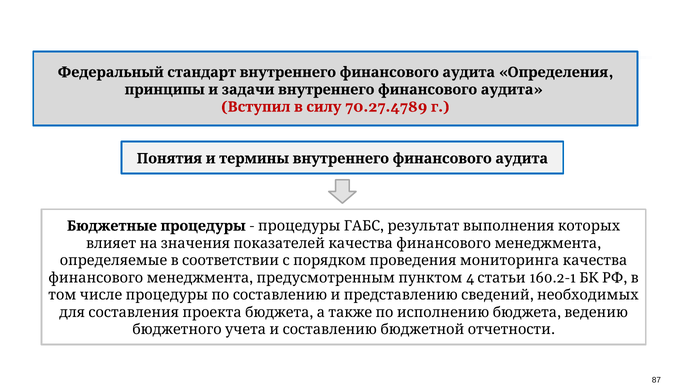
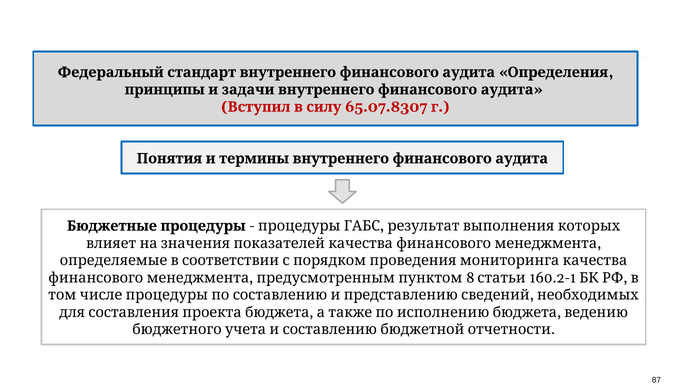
70.27.4789: 70.27.4789 -> 65.07.8307 (386, 107)
4: 4 -> 8 (470, 278)
